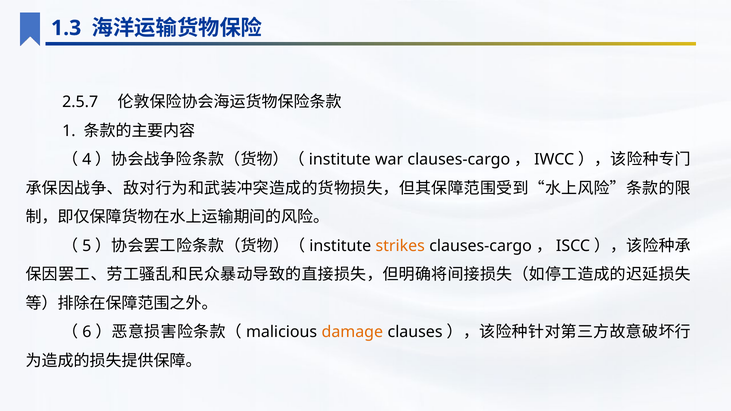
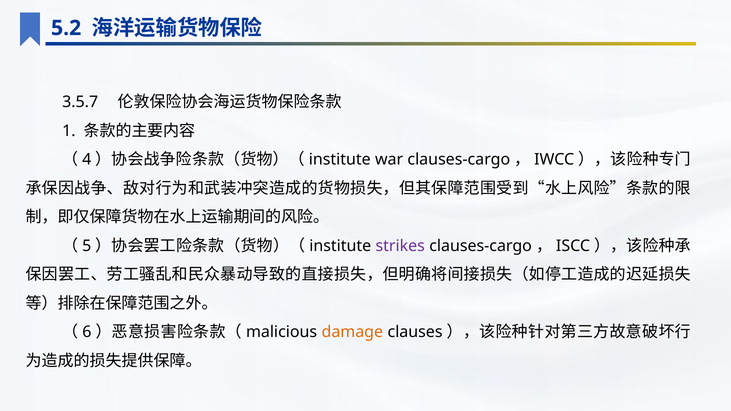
1.3: 1.3 -> 5.2 (66, 28)
2.5.7: 2.5.7 -> 3.5.7 (80, 102)
strikes colour: orange -> purple (400, 246)
